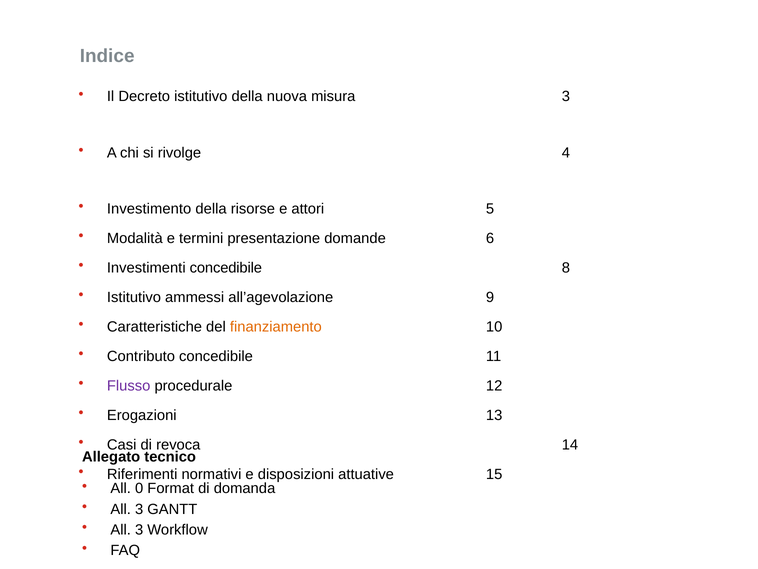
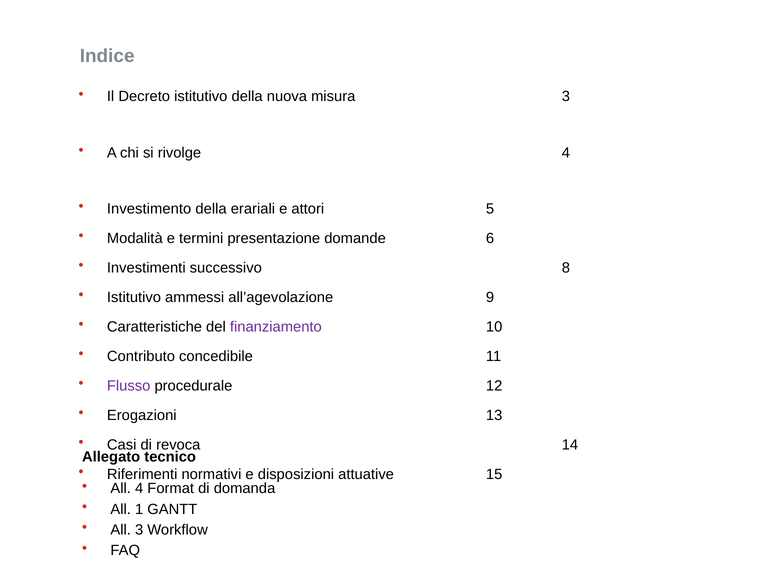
risorse: risorse -> erariali (253, 209)
Investimenti concedibile: concedibile -> successivo (226, 268)
finanziamento colour: orange -> purple (276, 327)
All 0: 0 -> 4 (139, 488)
3: 3 -> 1 (139, 509)
